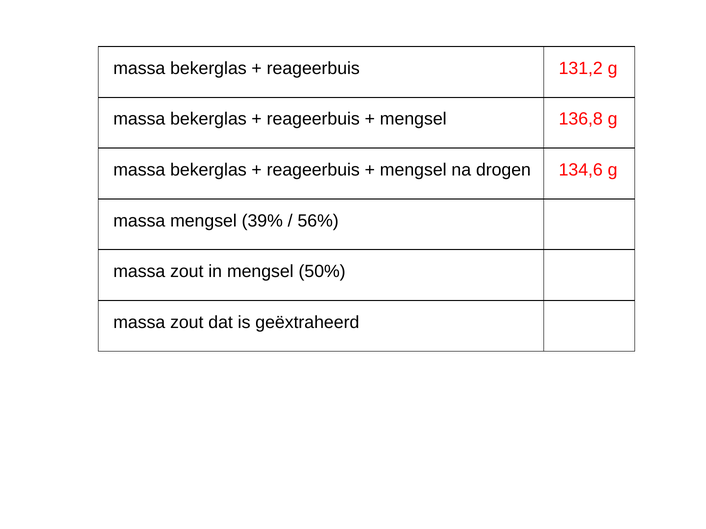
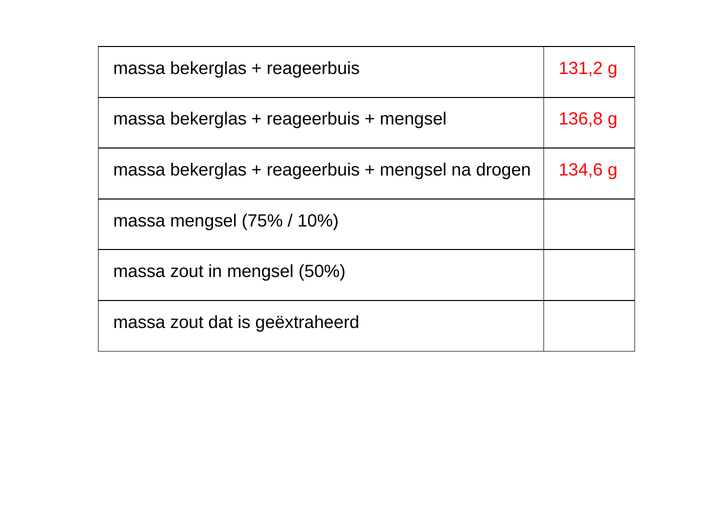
39%: 39% -> 75% (262, 221)
56%: 56% -> 10% (318, 221)
